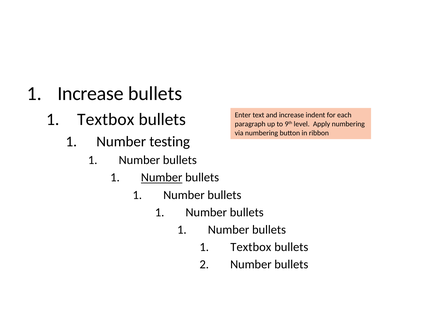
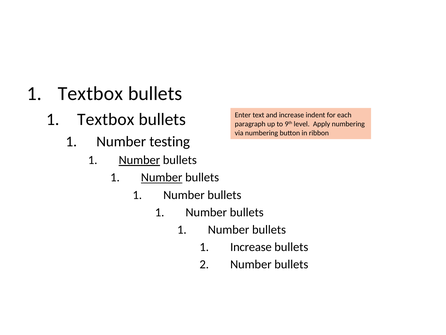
Increase: Increase -> Textbox (90, 94)
Number underline: none -> present (139, 160)
Textbox: Textbox -> Increase (251, 247)
